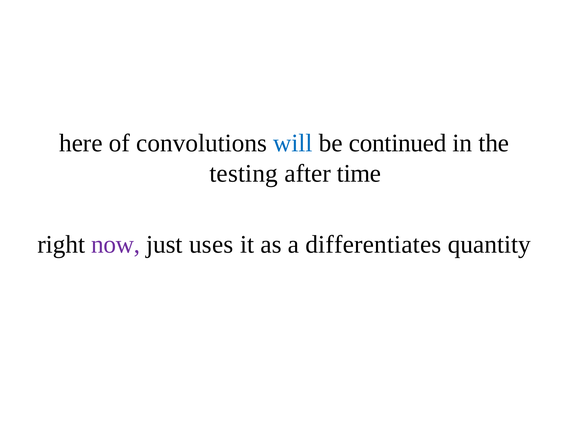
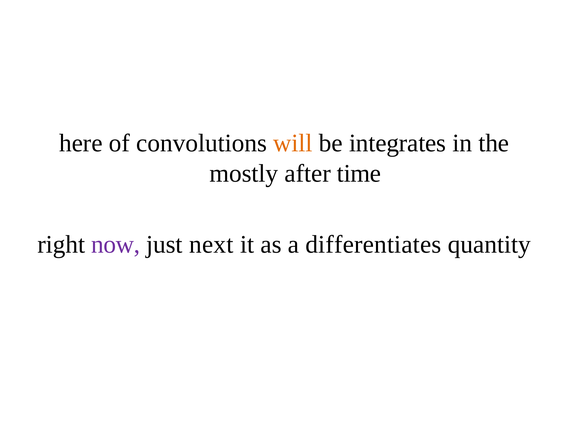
will colour: blue -> orange (293, 143)
continued: continued -> integrates (398, 143)
testing: testing -> mostly (244, 173)
uses: uses -> next (211, 244)
